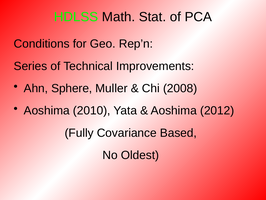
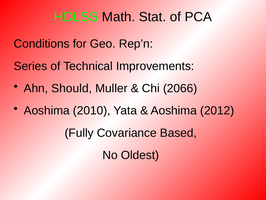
Sphere: Sphere -> Should (72, 88)
2008: 2008 -> 2066 (180, 88)
